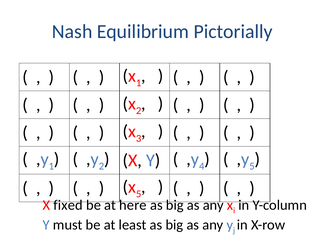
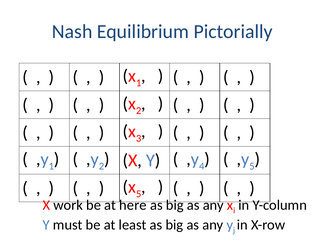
fixed: fixed -> work (68, 205)
